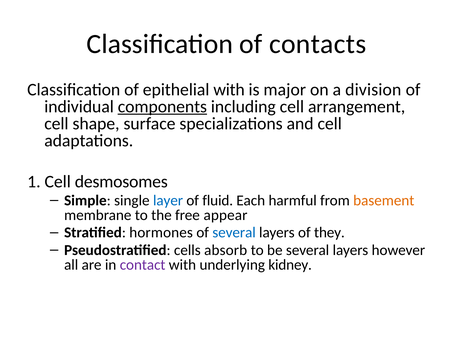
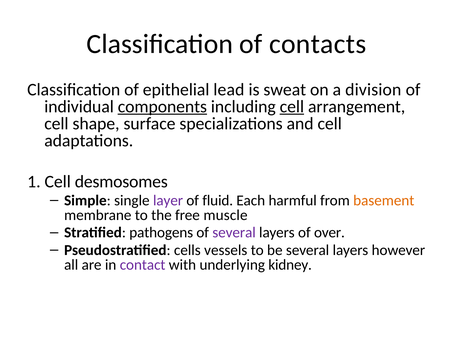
epithelial with: with -> lead (229, 89)
major: major -> sweat (285, 89)
cell underline: none -> present (292, 106)
layer colour: blue -> purple (168, 200)
appear: appear -> muscle (225, 215)
hormones: hormones -> pathogens (161, 232)
several colour: blue -> purple (234, 232)
they: they -> over (329, 232)
absorb: absorb -> vessels (226, 250)
